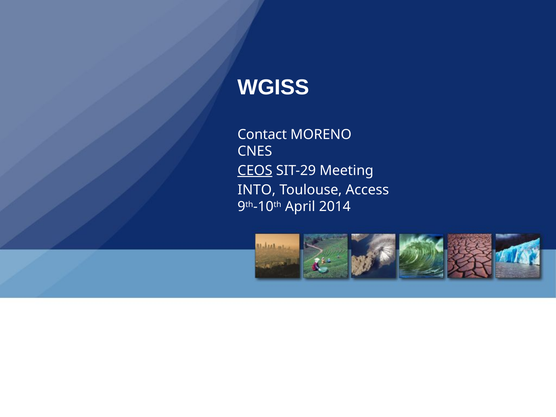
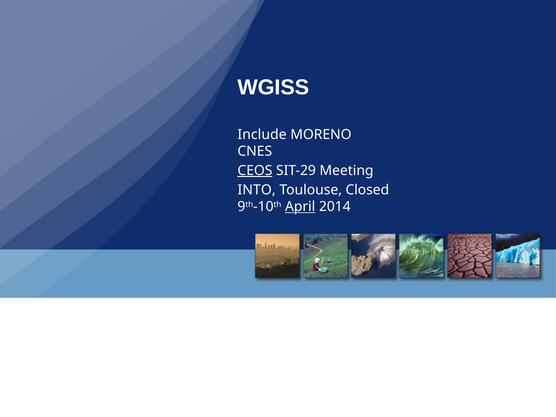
Contact: Contact -> Include (262, 134)
Access: Access -> Closed (367, 190)
April underline: none -> present (300, 207)
